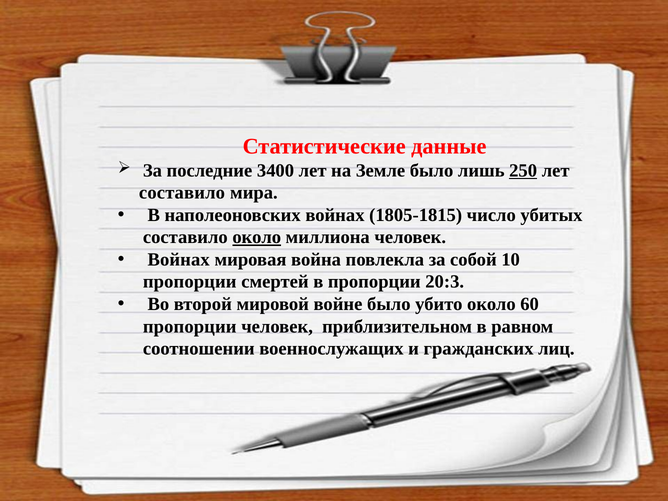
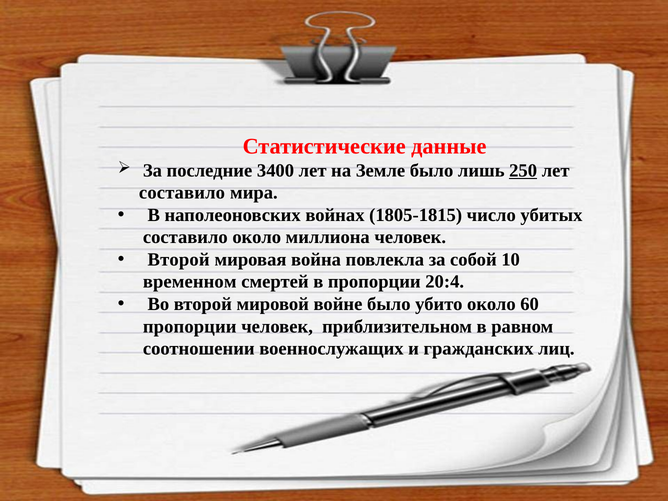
около underline: present -> none (257, 237)
Войнах: Войнах -> Второй (179, 260)
пропорции: пропорции -> временном (190, 282)
20:3: 20:3 -> 20:4 (445, 282)
